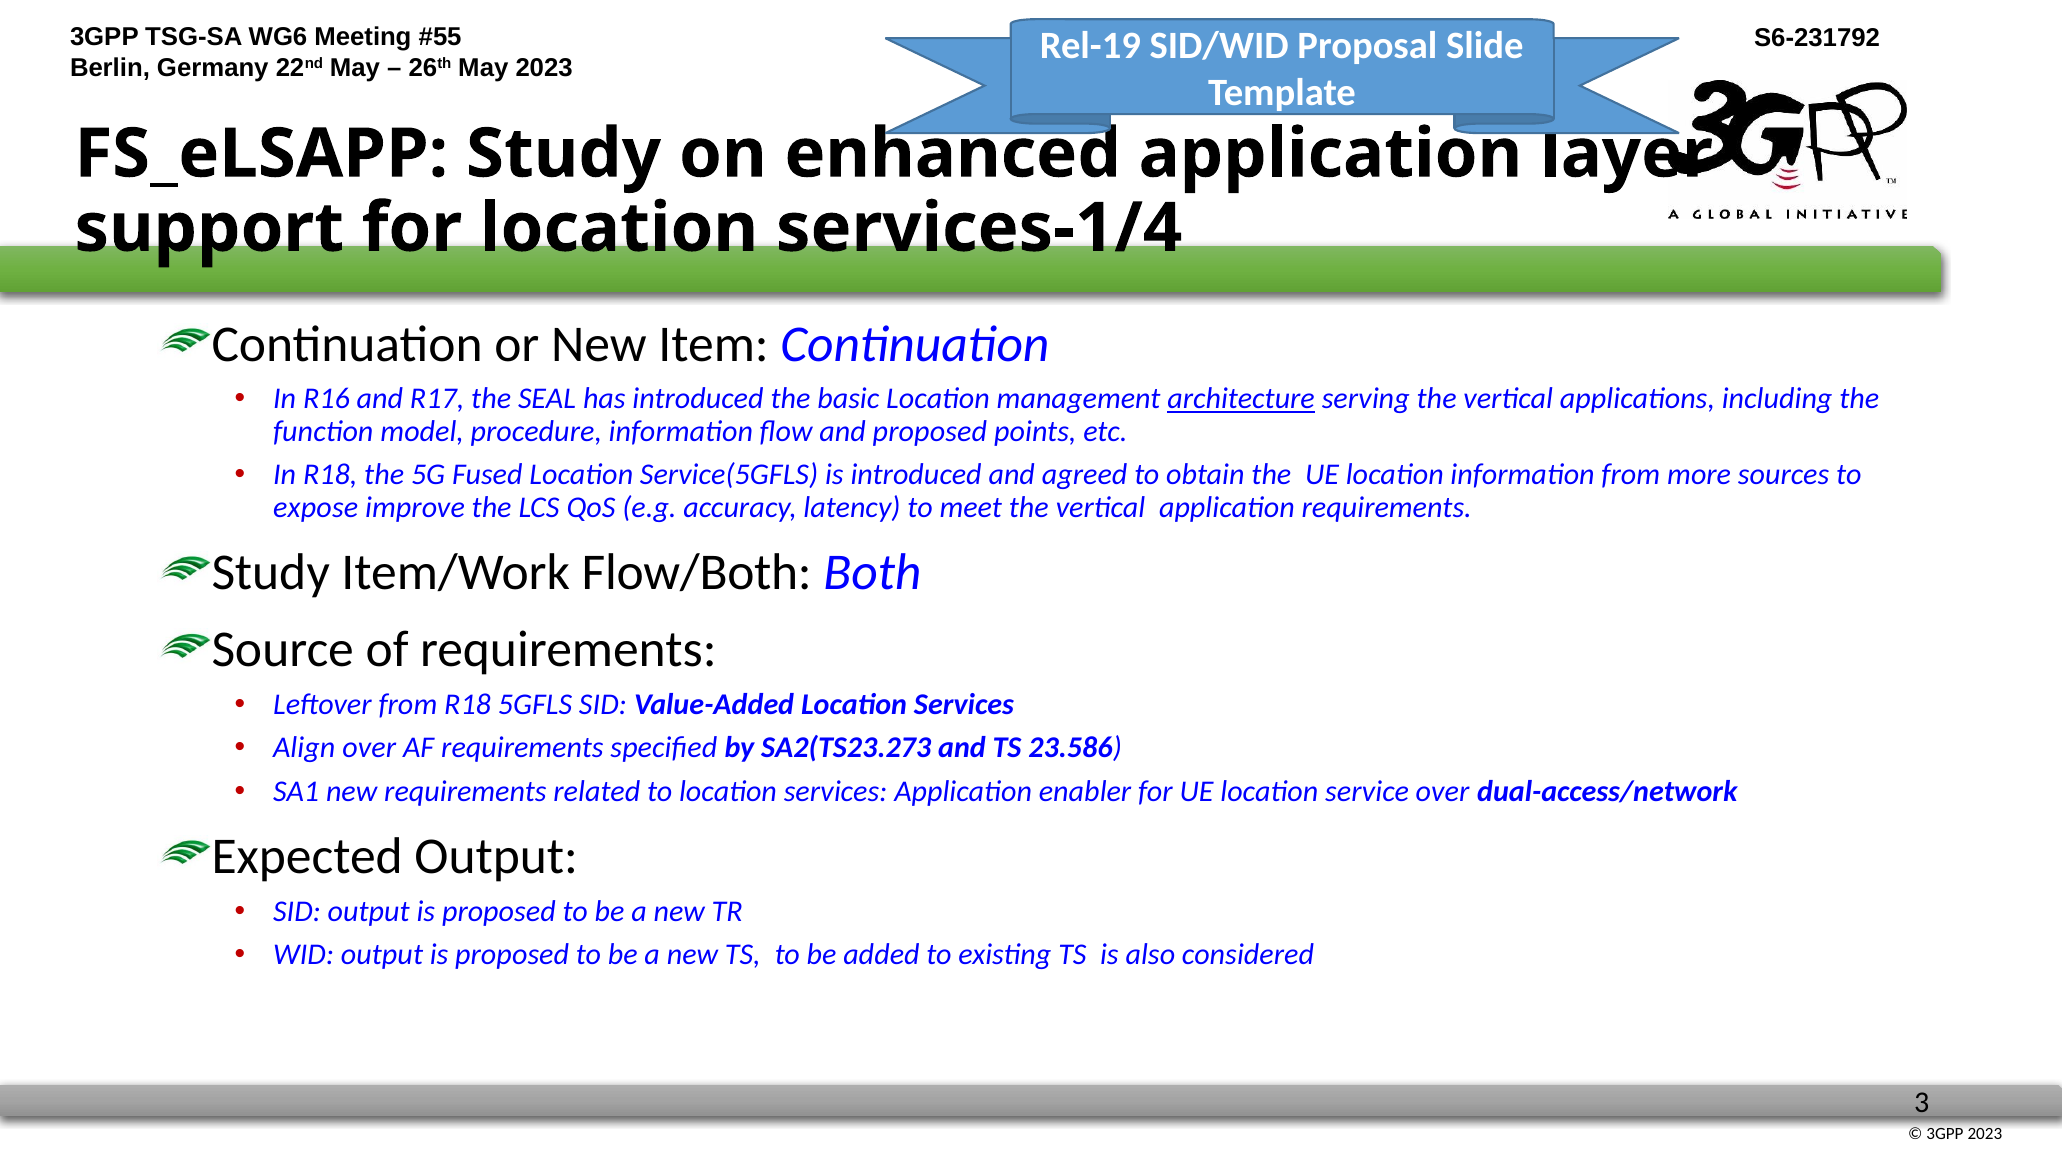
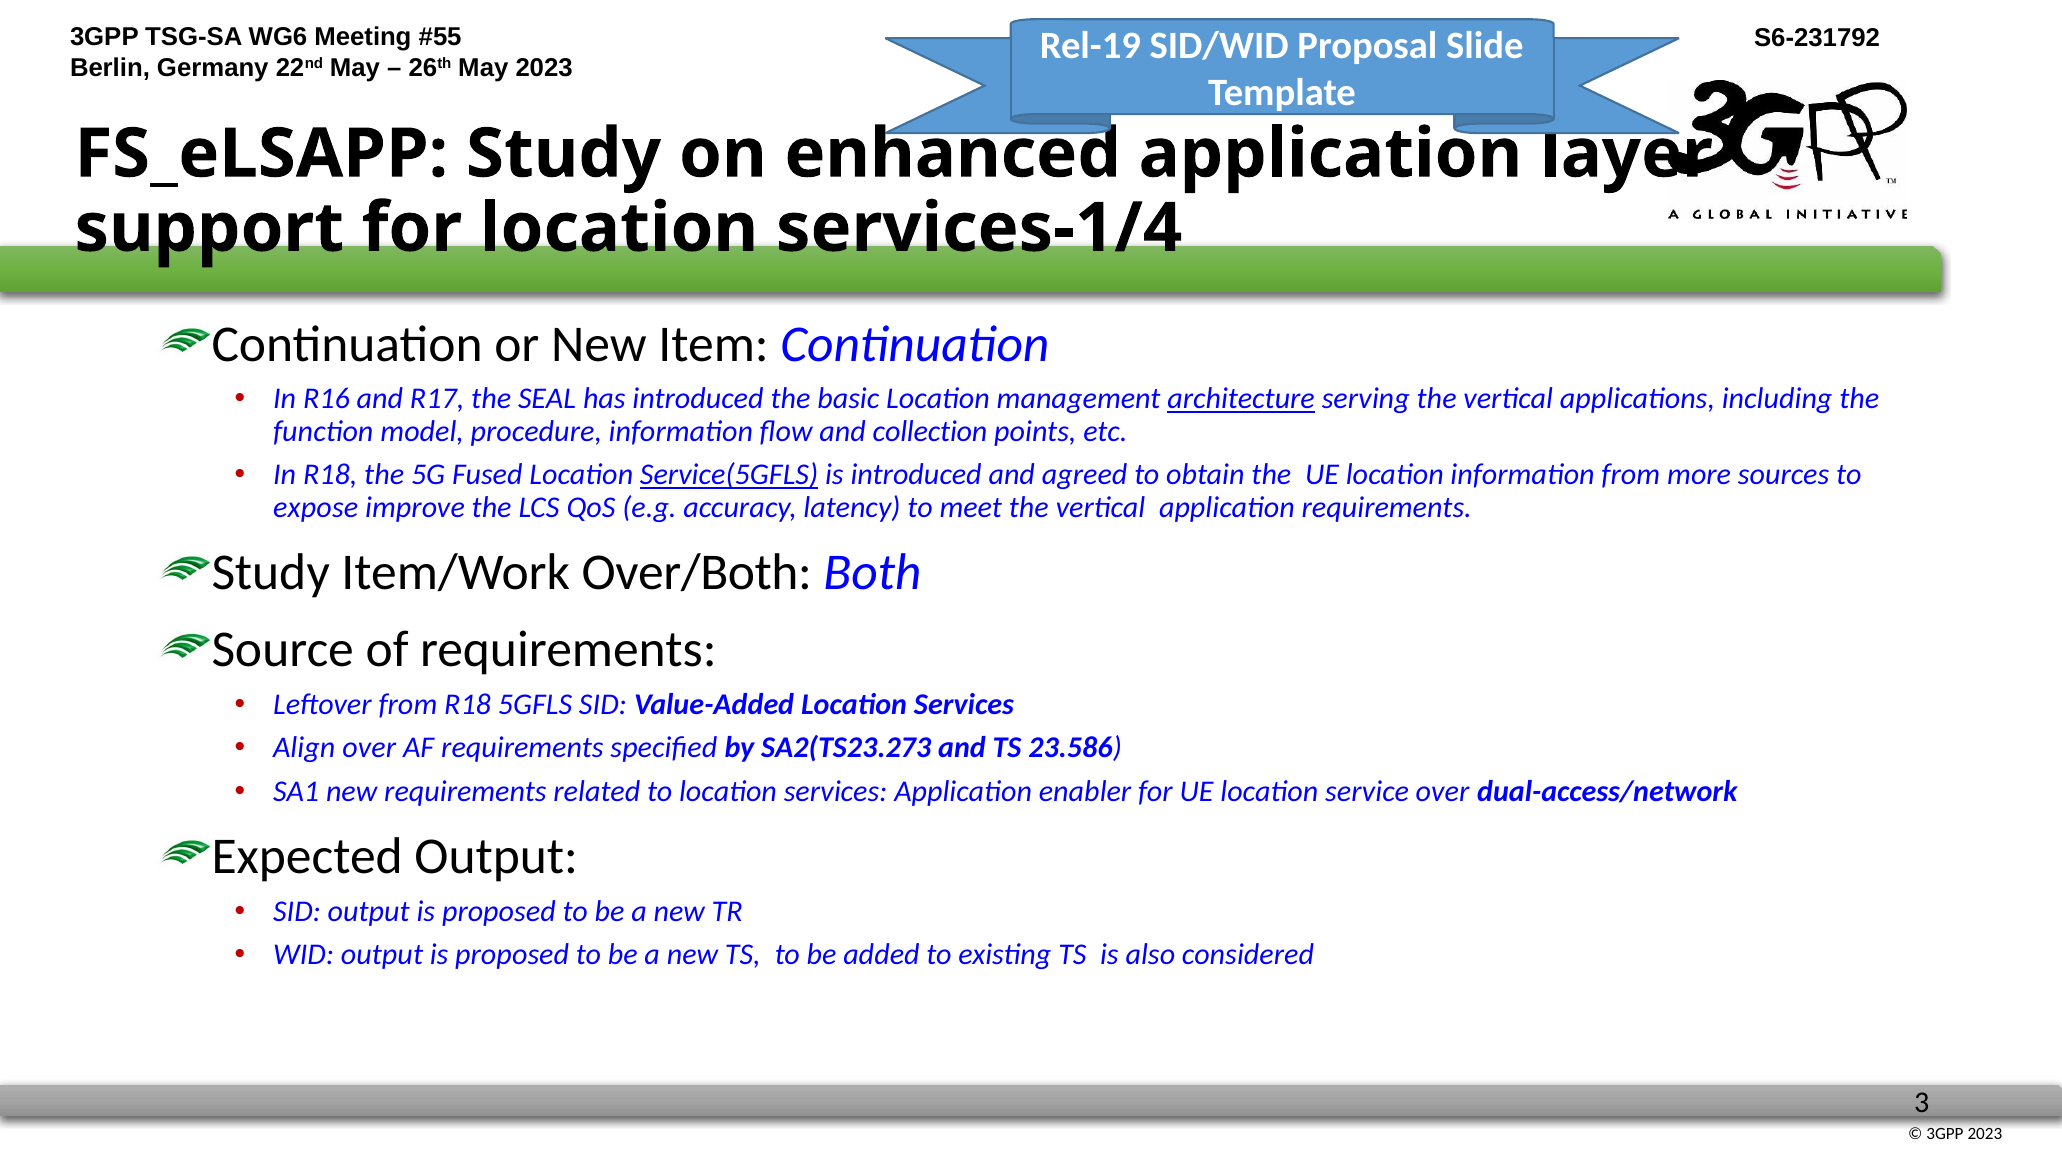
and proposed: proposed -> collection (930, 431)
Service(5GFLS underline: none -> present (729, 475)
Flow/Both: Flow/Both -> Over/Both (697, 573)
